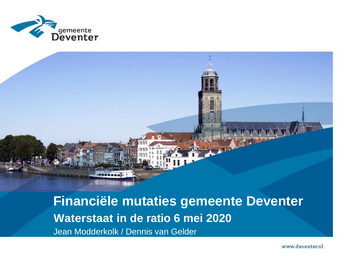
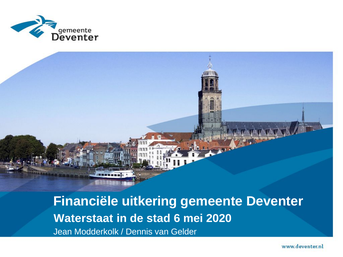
mutaties: mutaties -> uitkering (150, 201)
ratio: ratio -> stad (158, 218)
